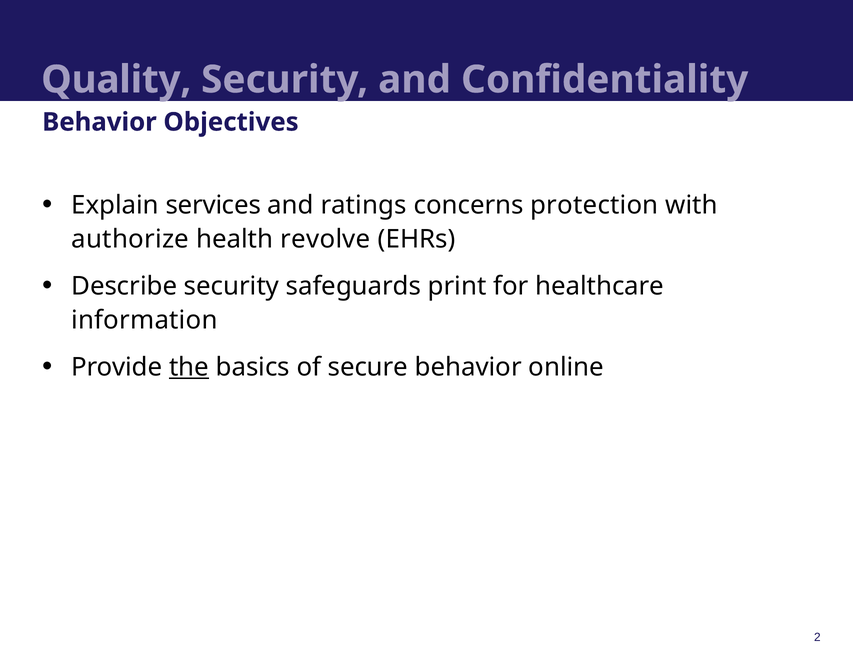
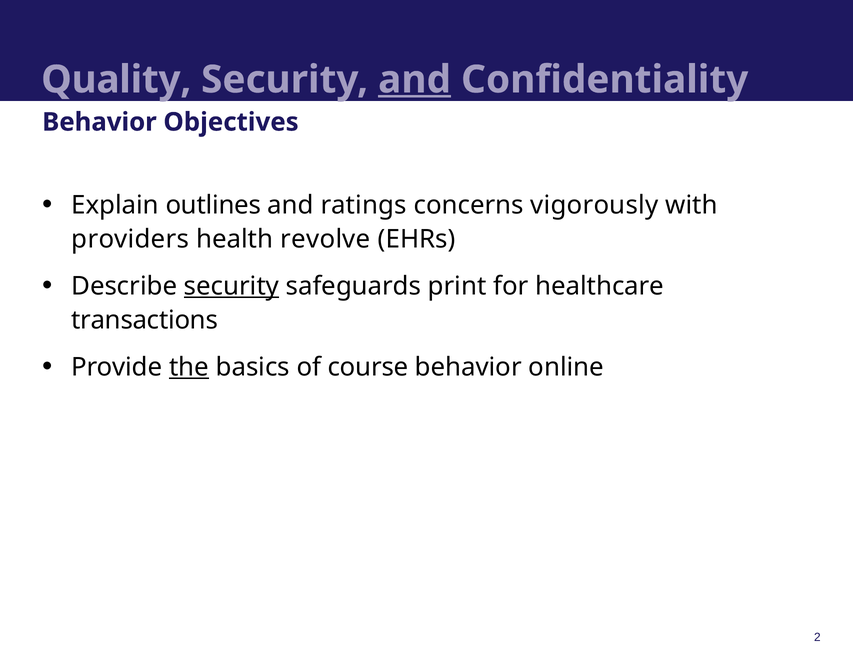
and underline: none -> present (415, 80)
services: services -> outlines (213, 205)
protection: protection -> vigorously (594, 205)
authorize: authorize -> providers (130, 239)
security underline: none -> present (232, 286)
information: information -> transactions (145, 320)
secure: secure -> course (368, 367)
